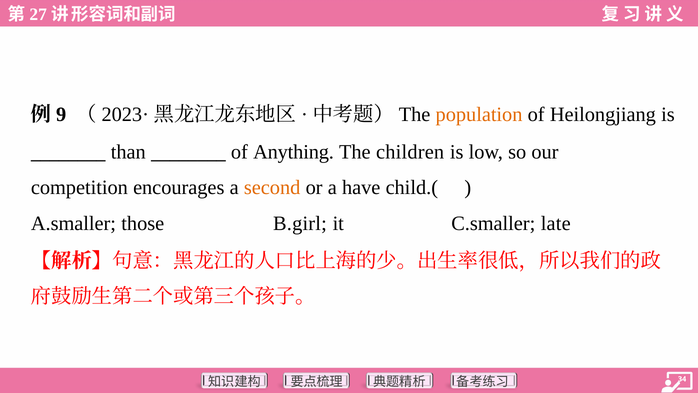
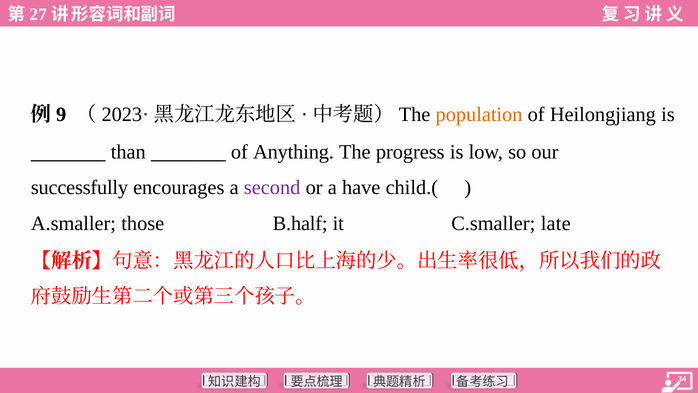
children: children -> progress (410, 152)
competition: competition -> successfully (79, 187)
second colour: orange -> purple (272, 187)
B.girl: B.girl -> B.half (300, 223)
